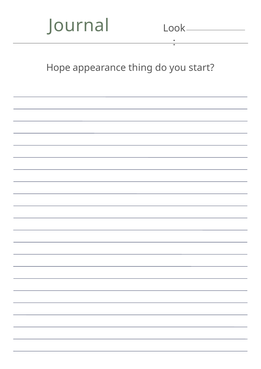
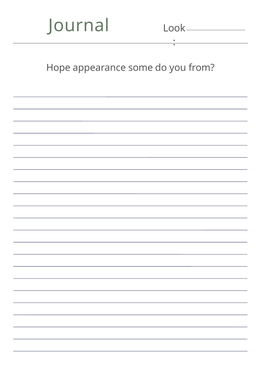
thing: thing -> some (141, 68)
start: start -> from (202, 68)
